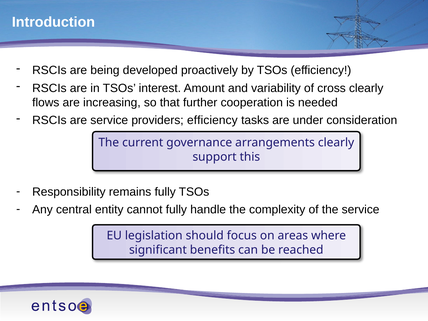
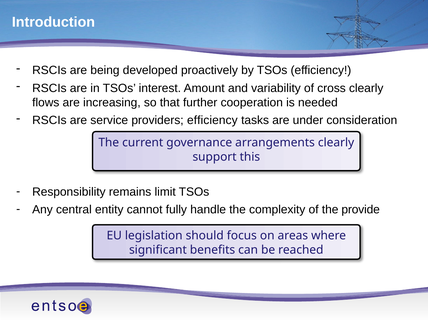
remains fully: fully -> limit (165, 192)
the service: service -> provide (361, 210)
